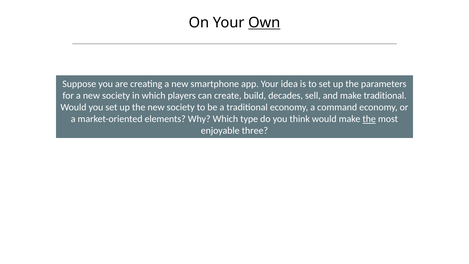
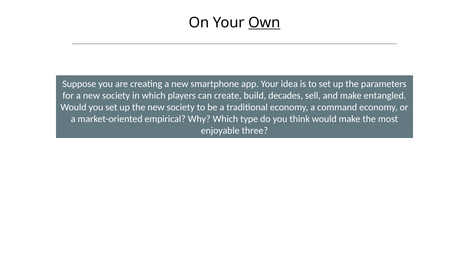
make traditional: traditional -> entangled (385, 95)
elements: elements -> empirical (165, 119)
the underline: present -> none (369, 119)
